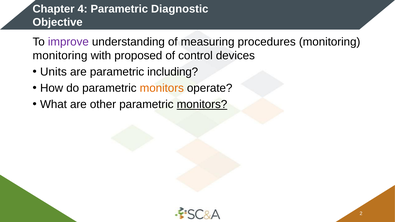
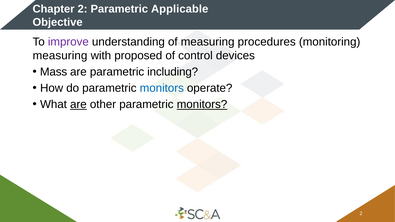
Chapter 4: 4 -> 2 (83, 9)
Diagnostic: Diagnostic -> Applicable (180, 9)
monitoring: monitoring -> measuring (60, 56)
Units: Units -> Mass (54, 72)
monitors colour: orange -> blue (162, 88)
are underline: none -> present (78, 105)
